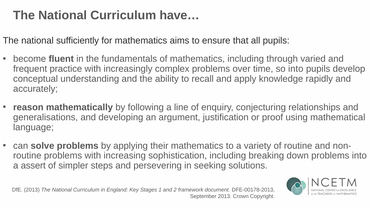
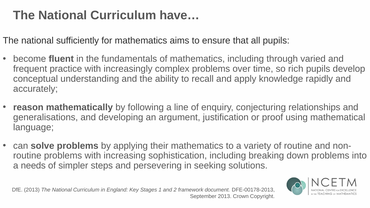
so into: into -> rich (296, 69)
assert: assert -> needs (33, 166)
